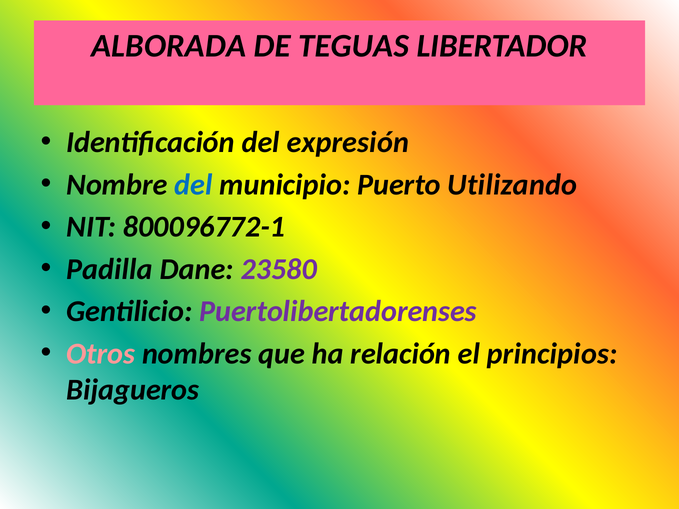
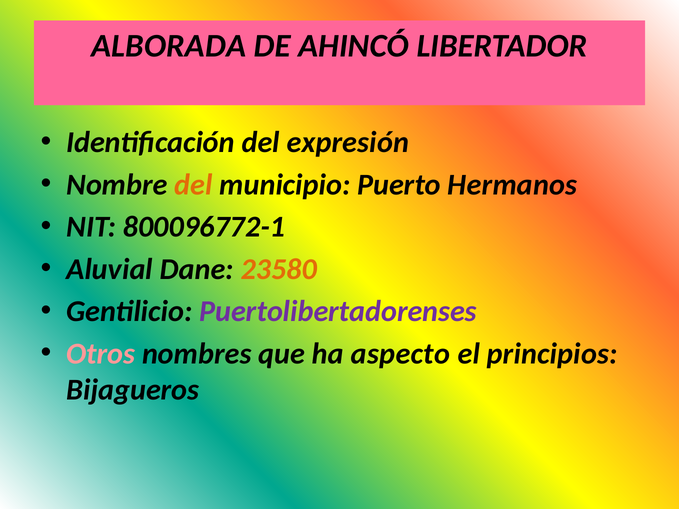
TEGUAS: TEGUAS -> AHINCÓ (354, 46)
del colour: blue -> orange (194, 185)
Utilizando: Utilizando -> Hermanos (512, 185)
Padilla: Padilla -> Aluvial (110, 269)
23580 colour: purple -> orange (279, 269)
relación: relación -> aspecto (400, 354)
